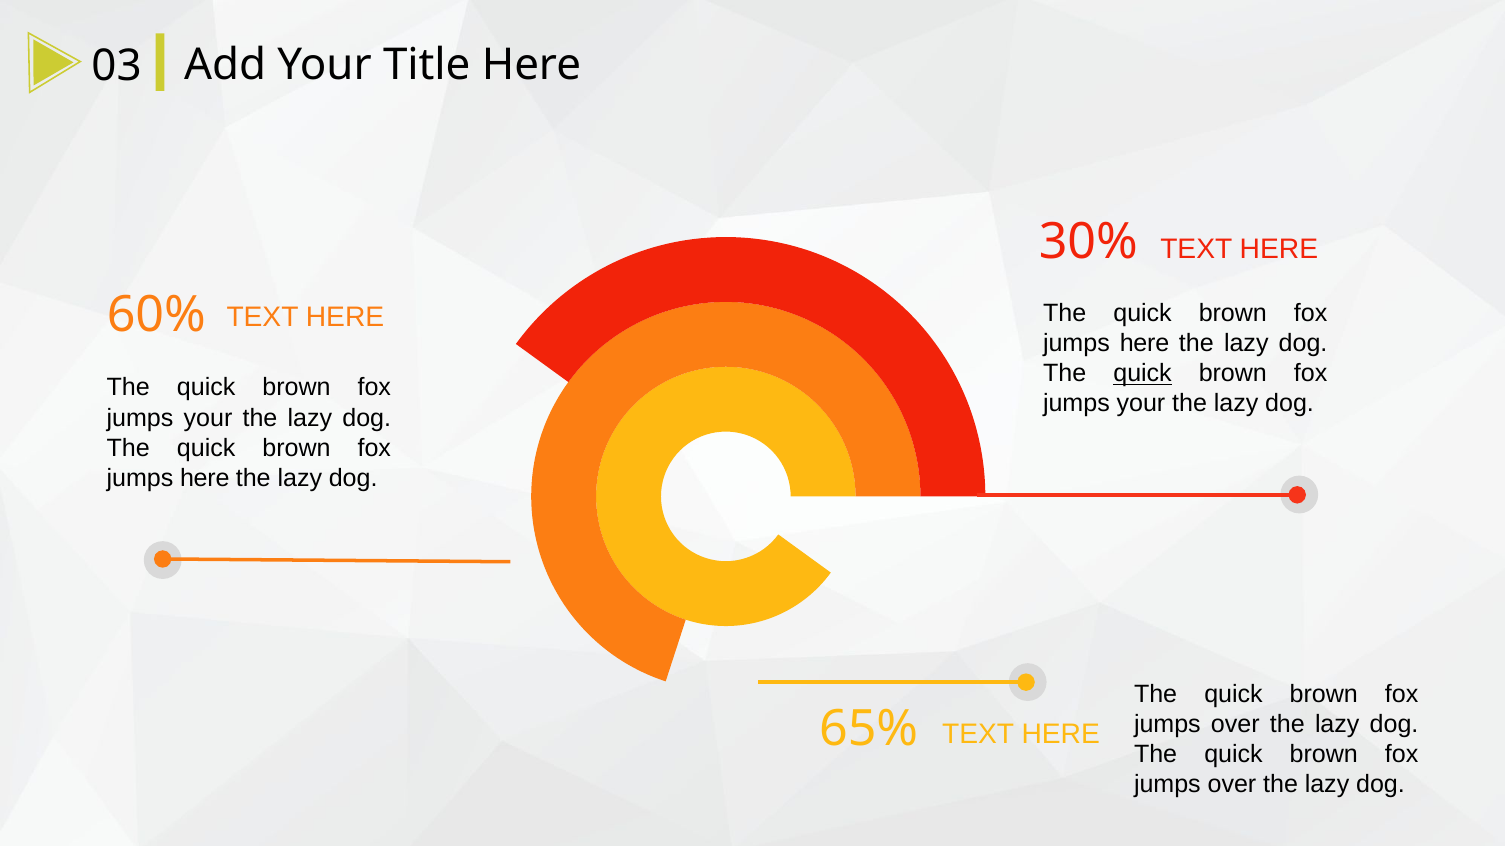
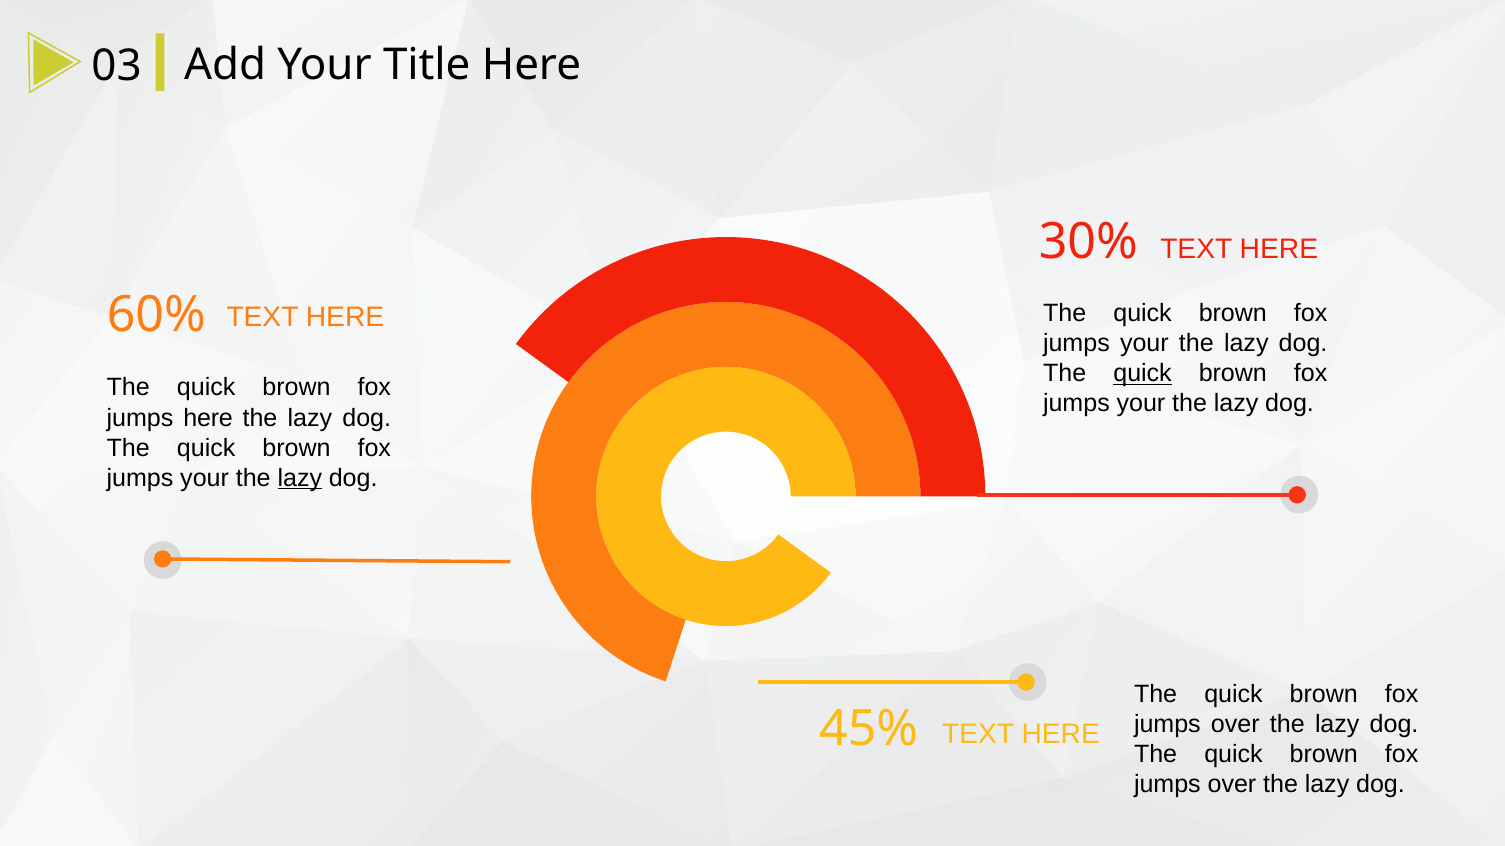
here: here -> your (1144, 344)
your: your -> here (208, 418)
here: here -> your (205, 478)
lazy underline: none -> present (300, 478)
65%: 65% -> 45% (869, 730)
